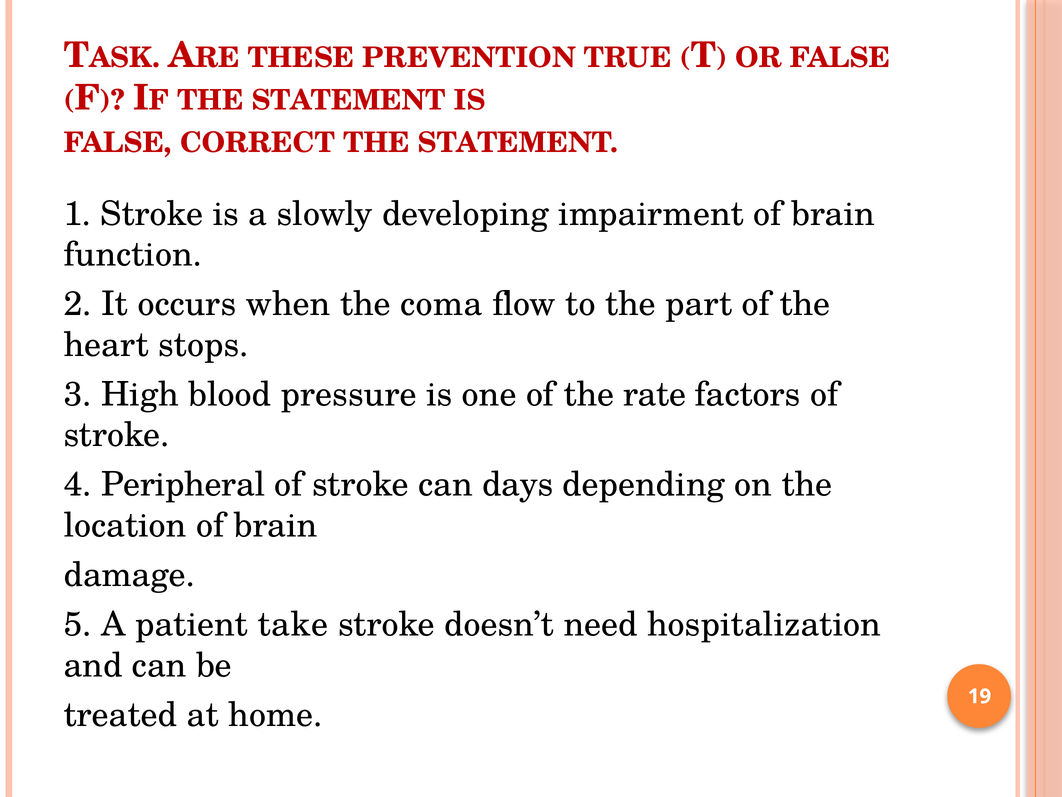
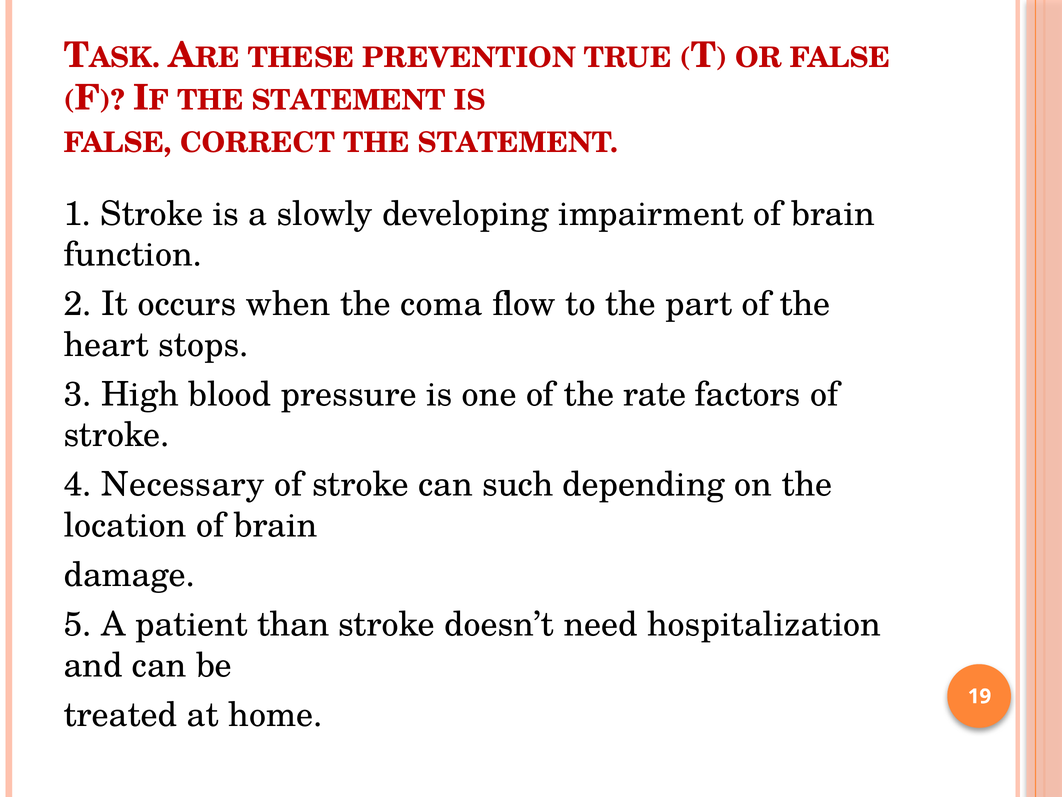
Peripheral: Peripheral -> Necessary (183, 484)
days: days -> such (518, 484)
take: take -> than (293, 624)
